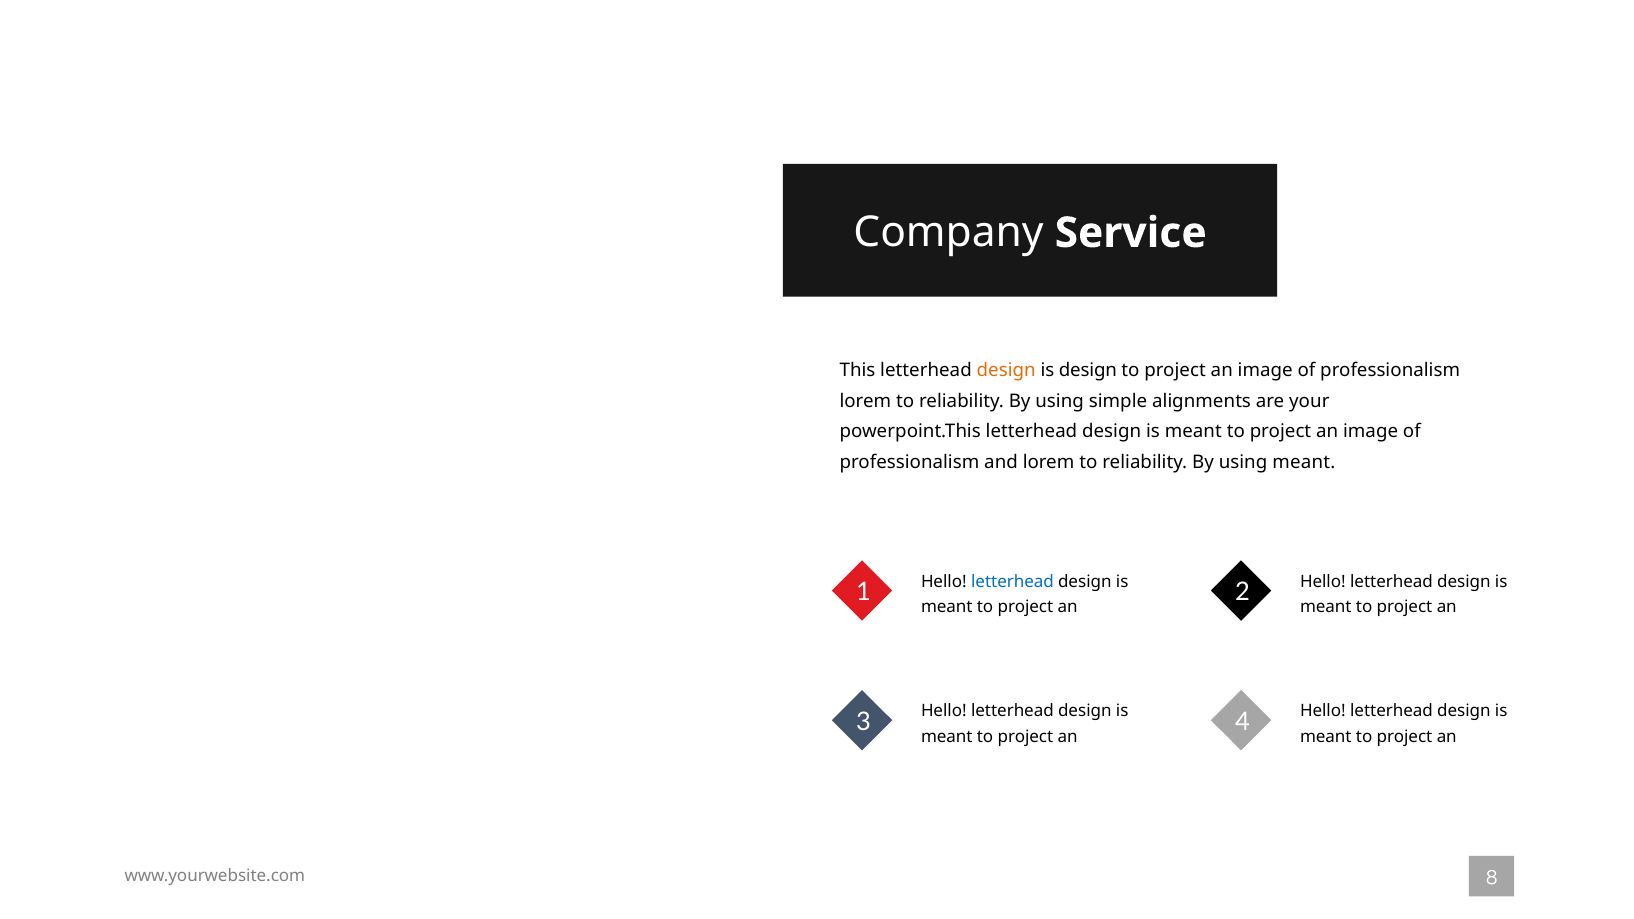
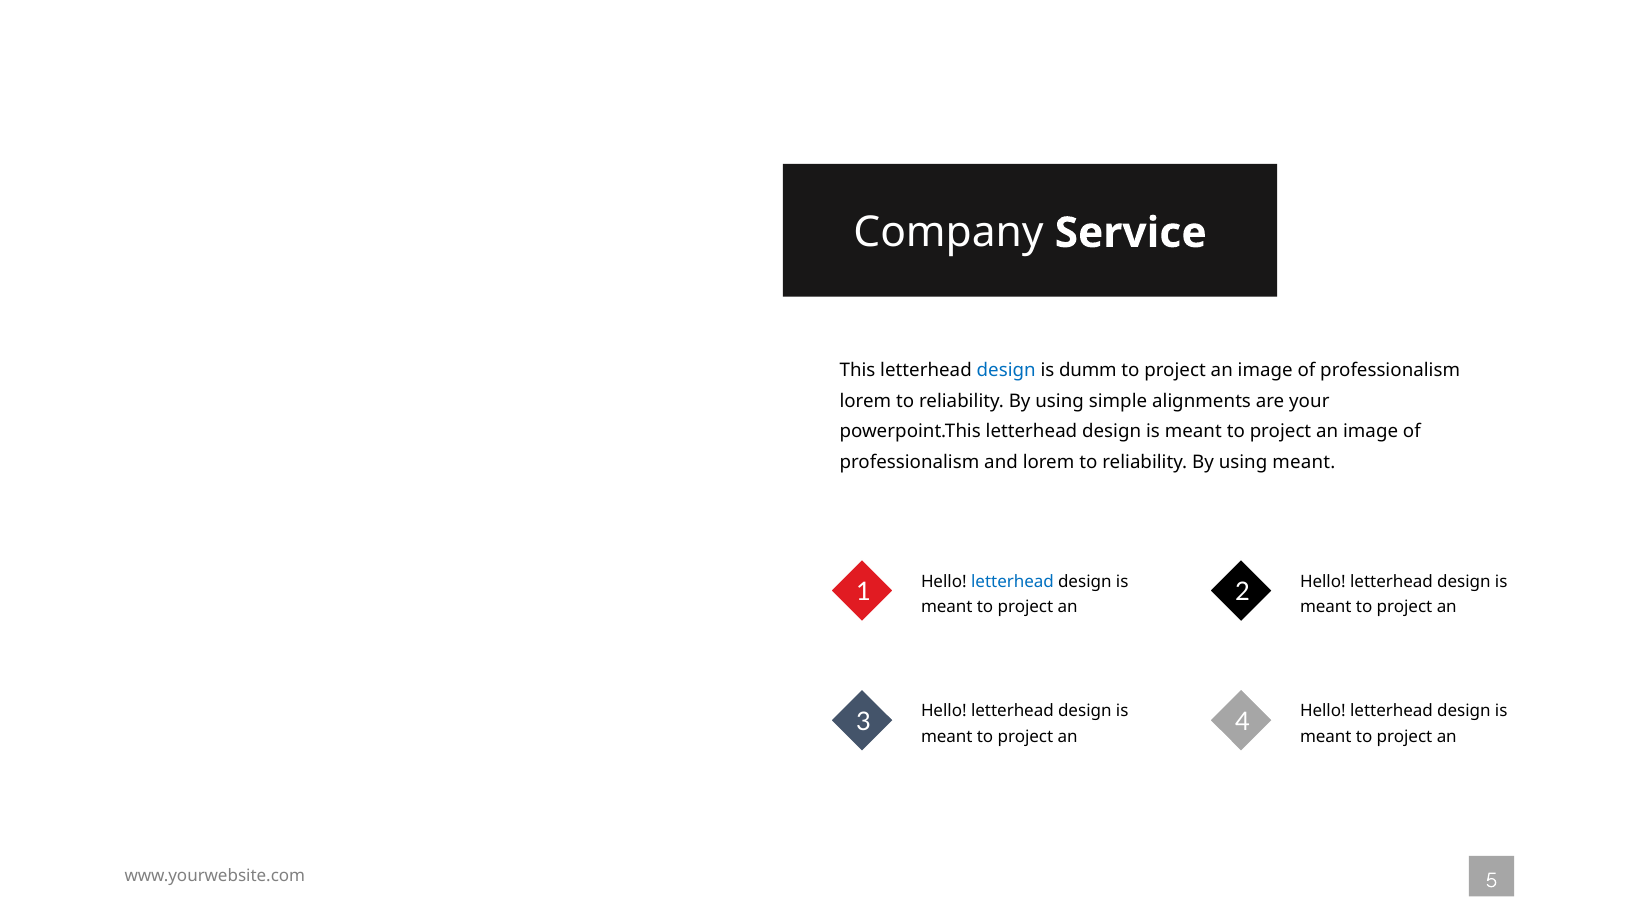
design colour: orange -> blue (1006, 370)
is design: design -> dumm (1088, 370)
8: 8 -> 5 (1492, 878)
